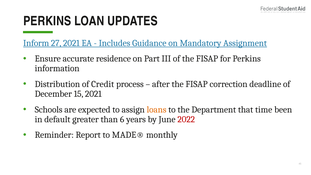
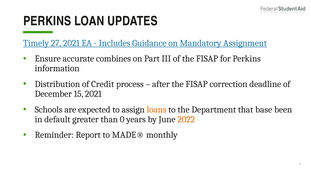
Inform: Inform -> Timely (36, 43)
residence: residence -> combines (113, 59)
time: time -> base (264, 109)
6: 6 -> 0 (122, 119)
2022 colour: red -> orange (186, 119)
